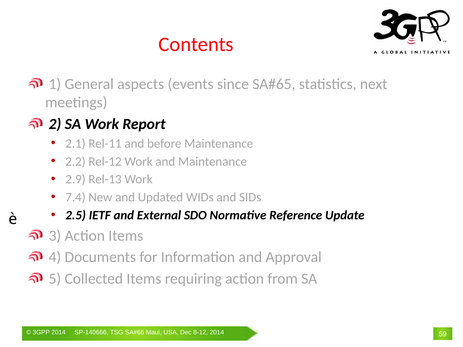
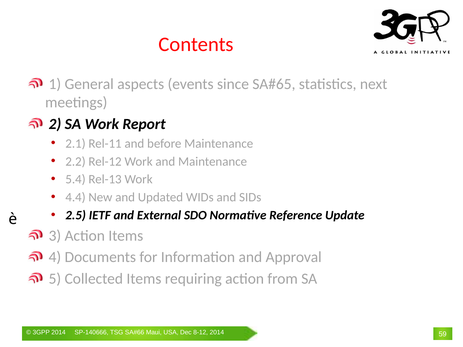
2.9: 2.9 -> 5.4 (75, 180)
7.4: 7.4 -> 4.4 (75, 198)
